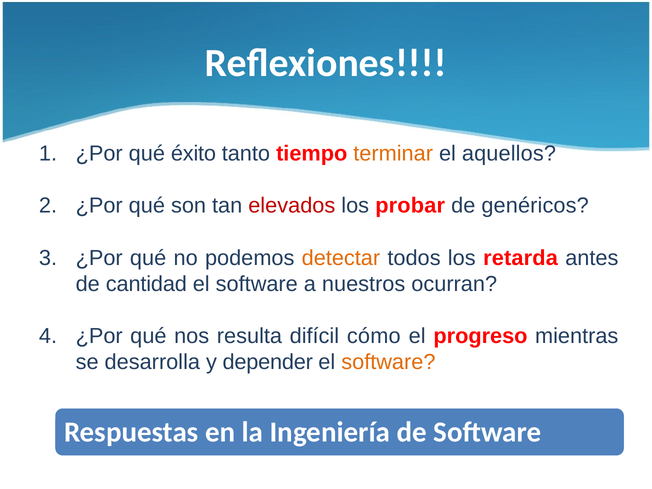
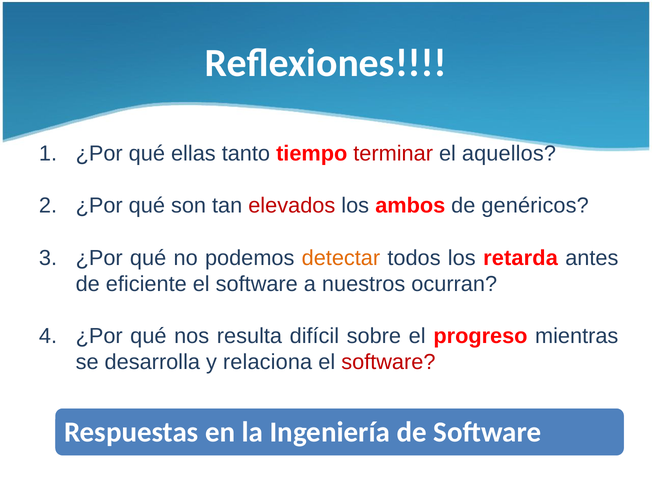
éxito: éxito -> ellas (193, 154)
terminar colour: orange -> red (393, 154)
probar: probar -> ambos (410, 206)
cantidad: cantidad -> eficiente (146, 284)
cómo: cómo -> sobre (374, 336)
depender: depender -> relaciona (268, 362)
software colour: orange -> red (388, 362)
